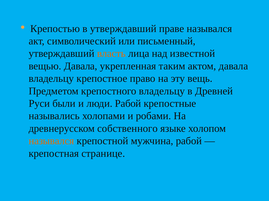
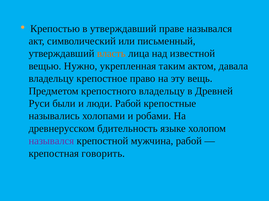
вещью Давала: Давала -> Нужно (81, 66)
собственного: собственного -> бдительность (128, 129)
назывался colour: orange -> purple (51, 141)
странице: странице -> говорить (103, 154)
